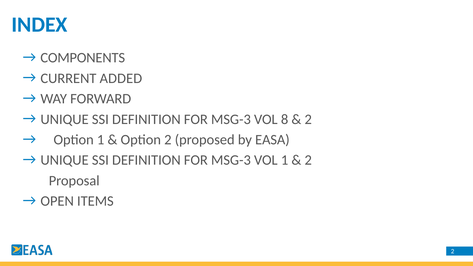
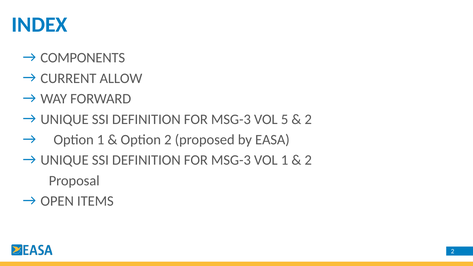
ADDED: ADDED -> ALLOW (121, 78)
8: 8 -> 5 (285, 119)
